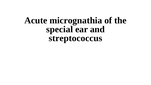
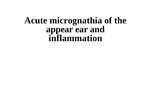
special: special -> appear (60, 29)
streptococcus: streptococcus -> inflammation (75, 38)
